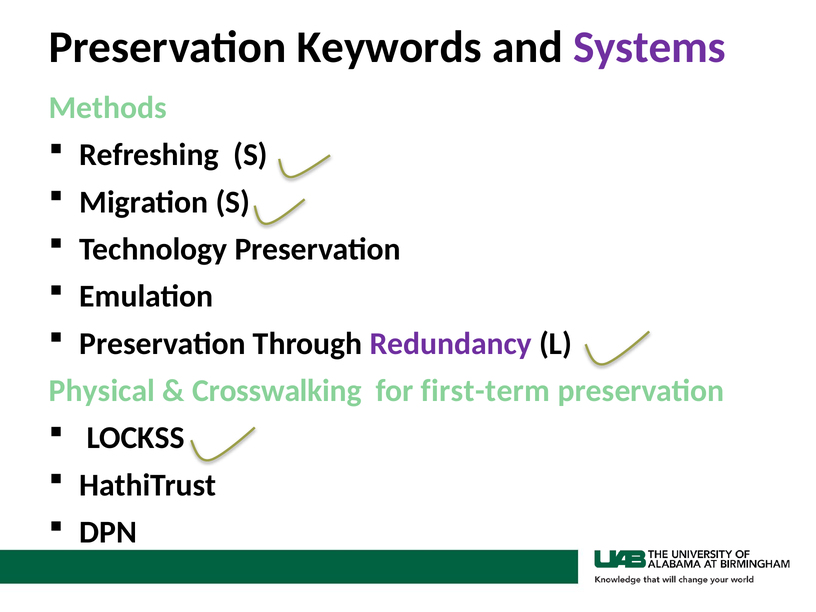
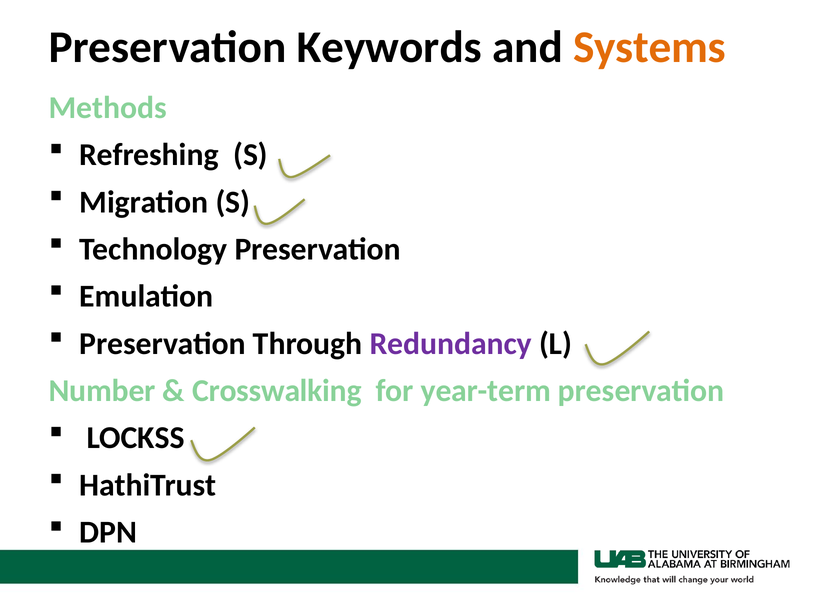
Systems colour: purple -> orange (649, 47)
Physical: Physical -> Number (102, 391)
first-term: first-term -> year-term (486, 391)
